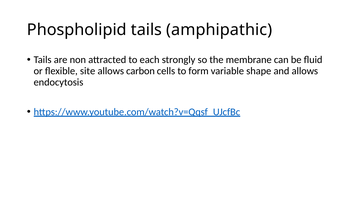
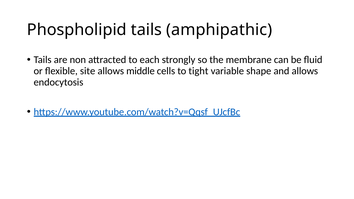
carbon: carbon -> middle (140, 71)
form: form -> tight (198, 71)
